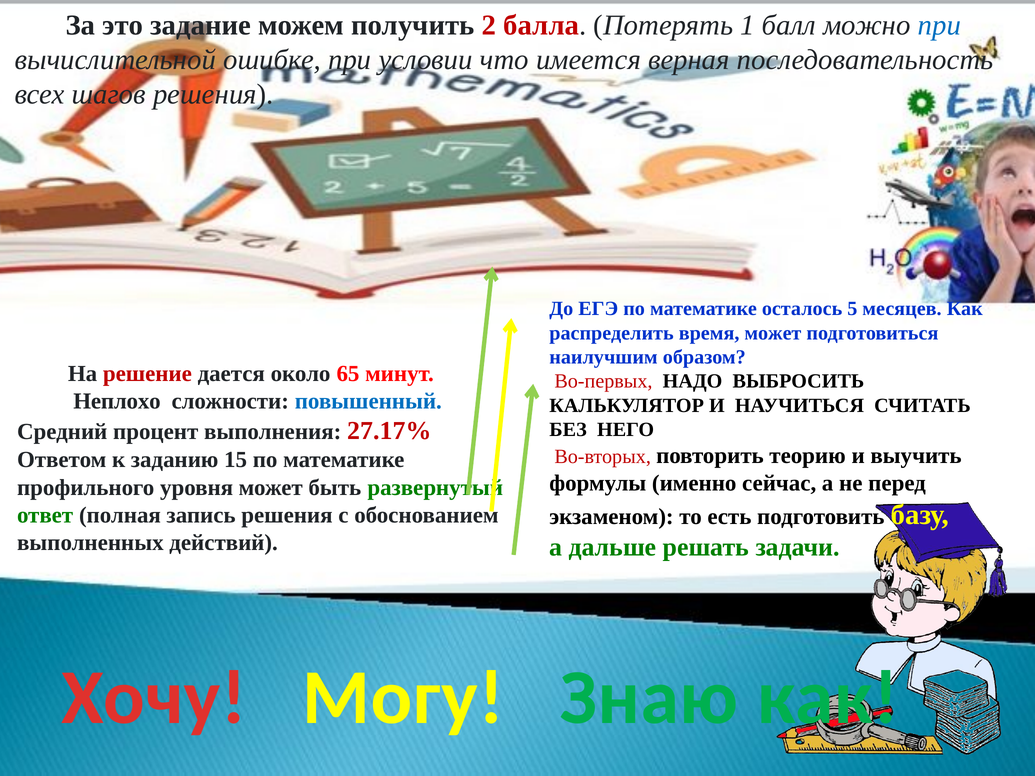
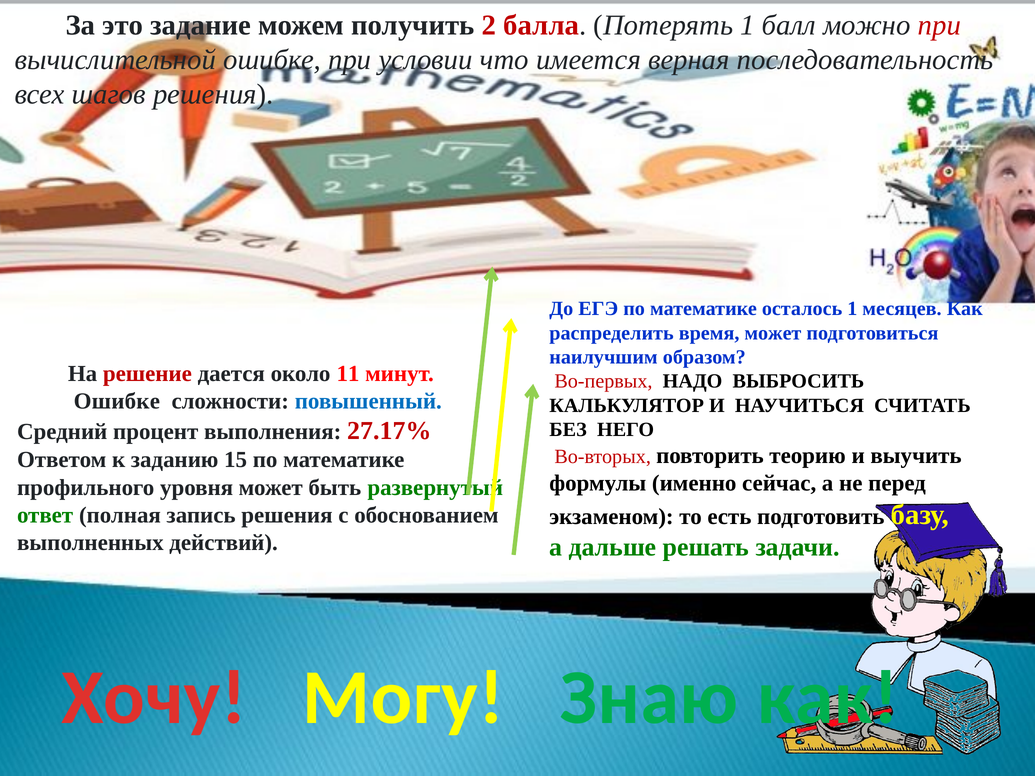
при colour: blue -> red (939, 25)
осталось 5: 5 -> 1 (852, 309)
65: 65 -> 11 (348, 374)
Неплохо: Неплохо -> Ошибке (117, 401)
